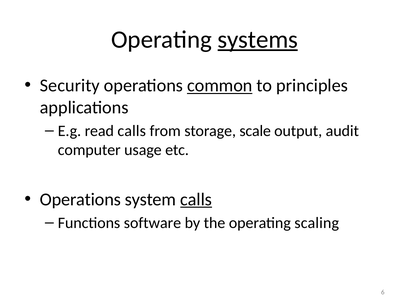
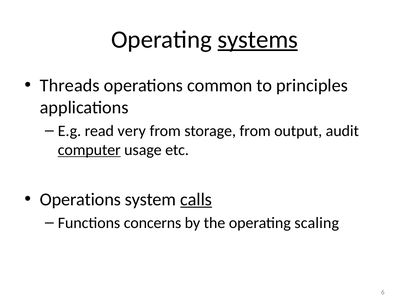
Security: Security -> Threads (70, 86)
common underline: present -> none (220, 86)
read calls: calls -> very (132, 131)
storage scale: scale -> from (255, 131)
computer underline: none -> present (89, 150)
software: software -> concerns (153, 223)
